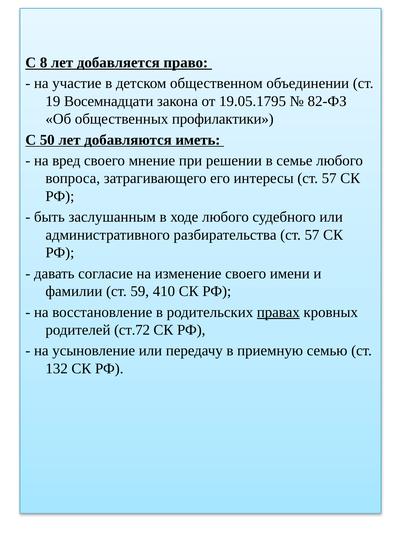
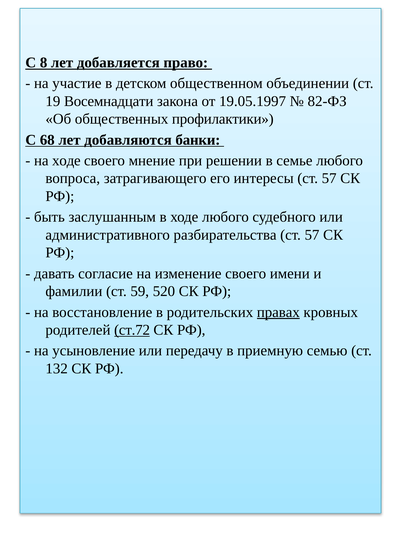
19.05.1795: 19.05.1795 -> 19.05.1997 (253, 101)
50: 50 -> 68 (47, 140)
иметь: иметь -> банки (198, 140)
на вред: вред -> ходе (66, 161)
410: 410 -> 520 (164, 292)
ст.72 underline: none -> present (132, 330)
